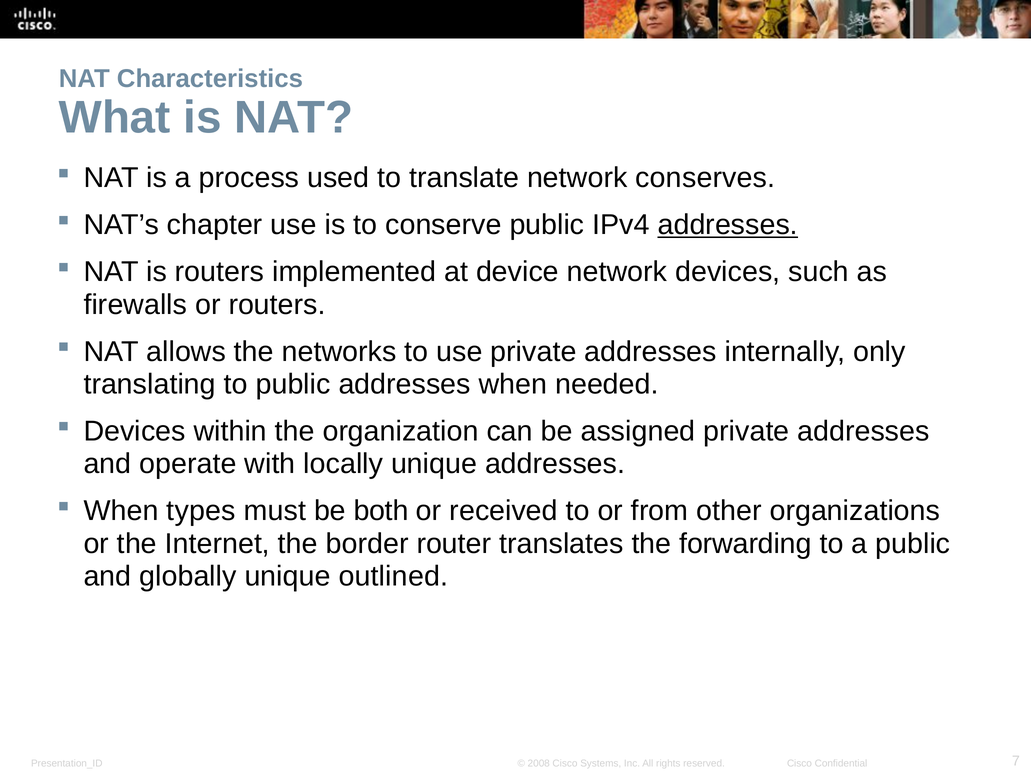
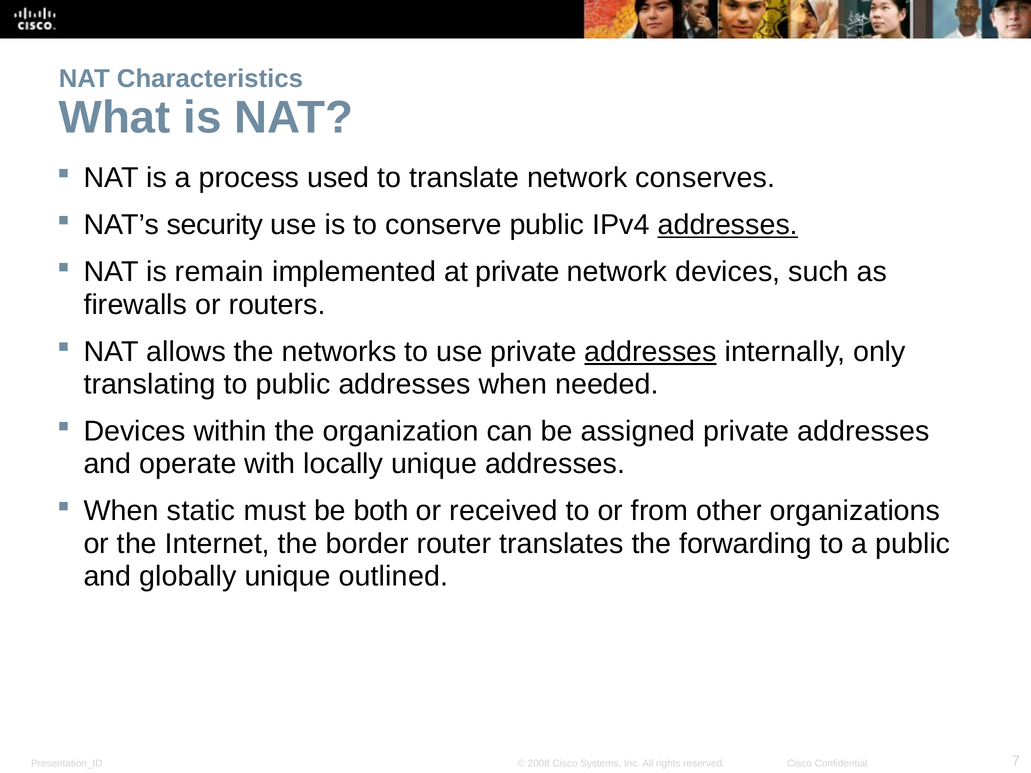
chapter: chapter -> security (215, 225)
is routers: routers -> remain (219, 272)
at device: device -> private (518, 272)
addresses underline: none -> present (651, 352)
types: types -> static (201, 511)
